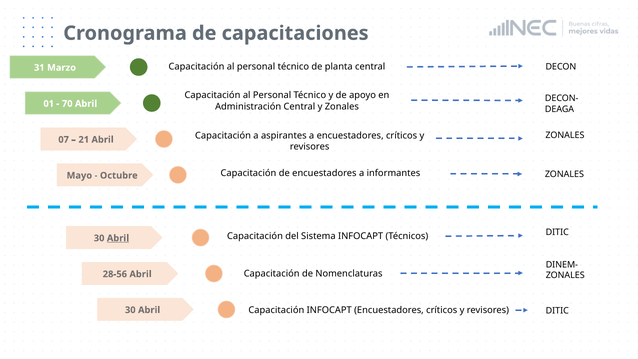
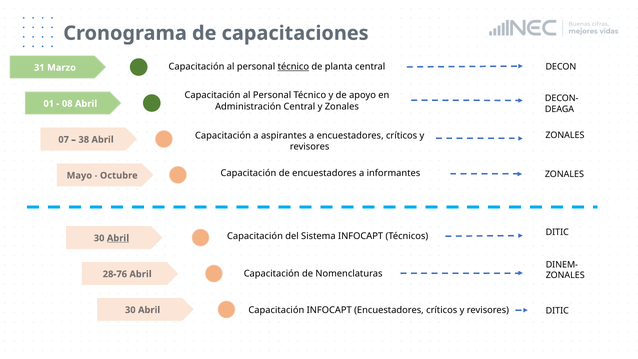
técnico underline: none -> present (293, 67)
70: 70 -> 08 (67, 104)
21: 21 -> 38 (84, 140)
28-56: 28-56 -> 28-76 (115, 274)
